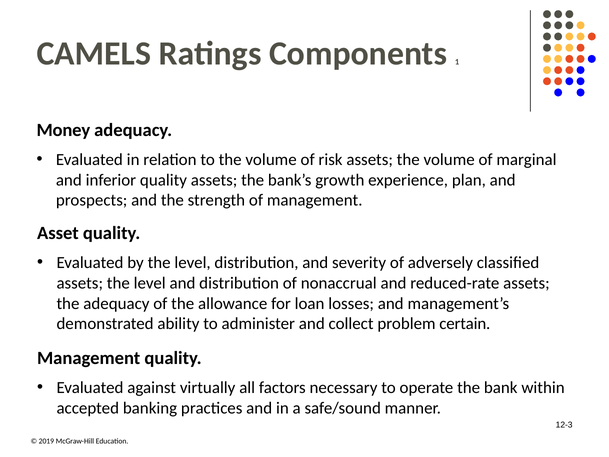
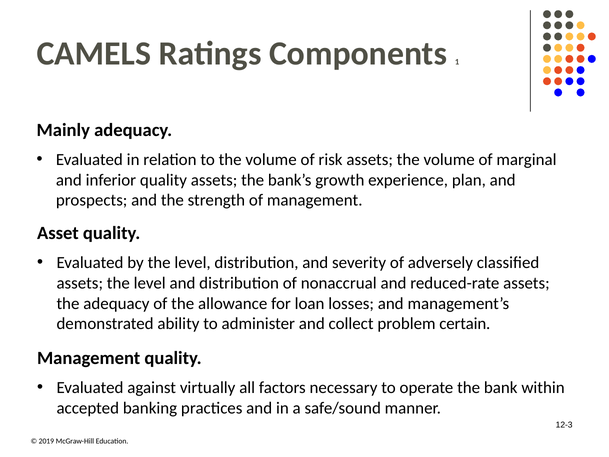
Money: Money -> Mainly (63, 130)
